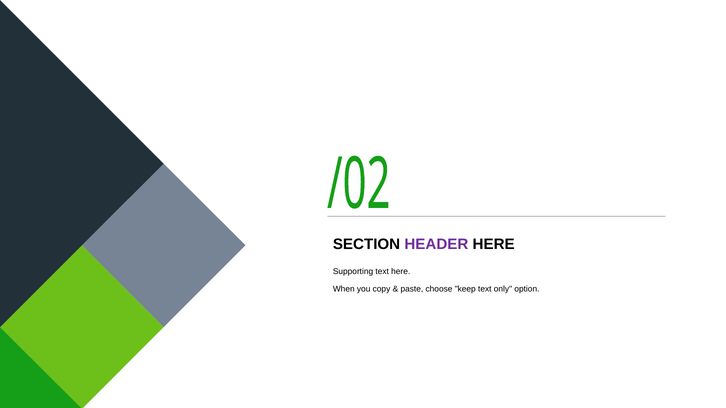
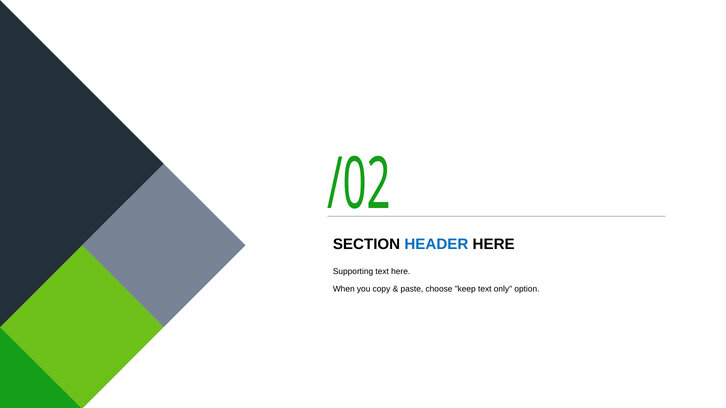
HEADER colour: purple -> blue (436, 245)
